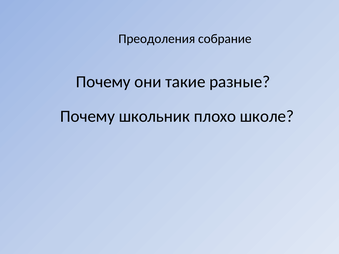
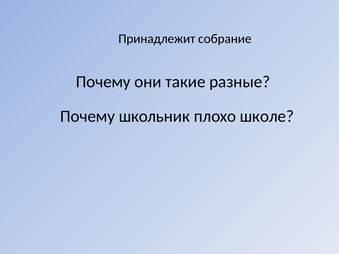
Преодоления: Преодоления -> Принадлежит (157, 39)
